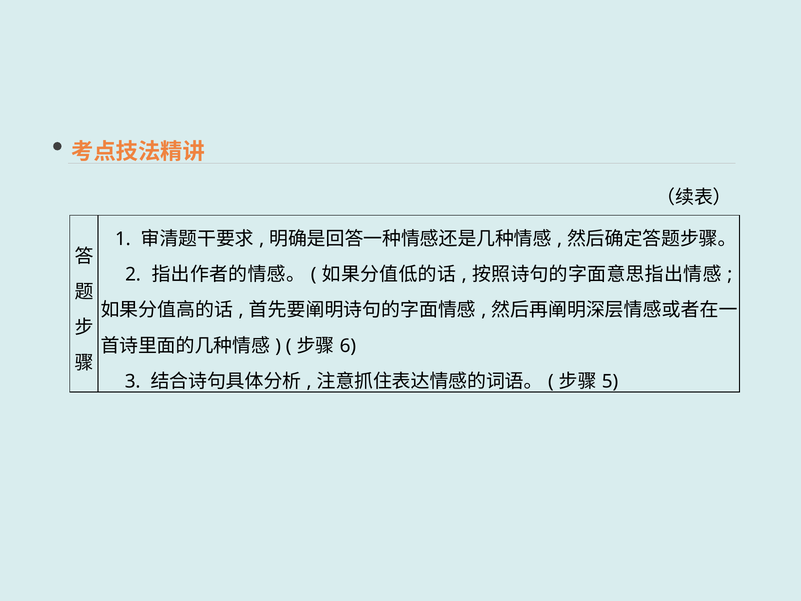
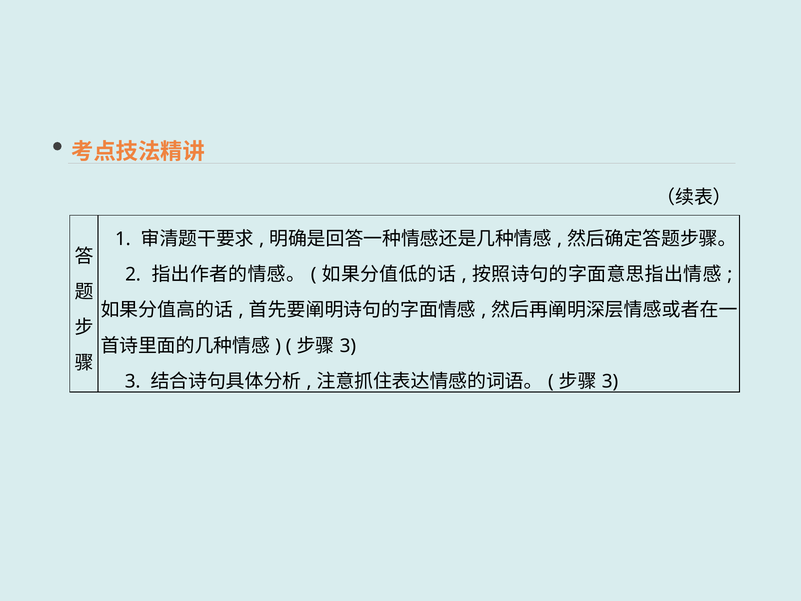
6: 6 -> 3 (348, 346)
5: 5 -> 3 (610, 381)
